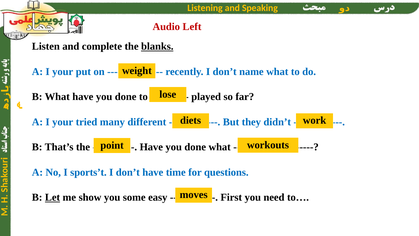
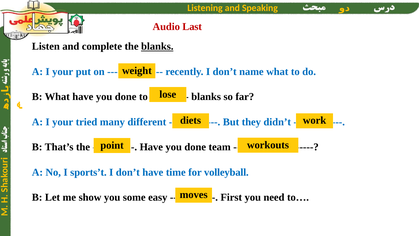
Left: Left -> Last (192, 27)
played: played -> blanks (206, 97)
done what: what -> team (220, 147)
questions: questions -> volleyball (226, 172)
Let underline: present -> none (53, 197)
